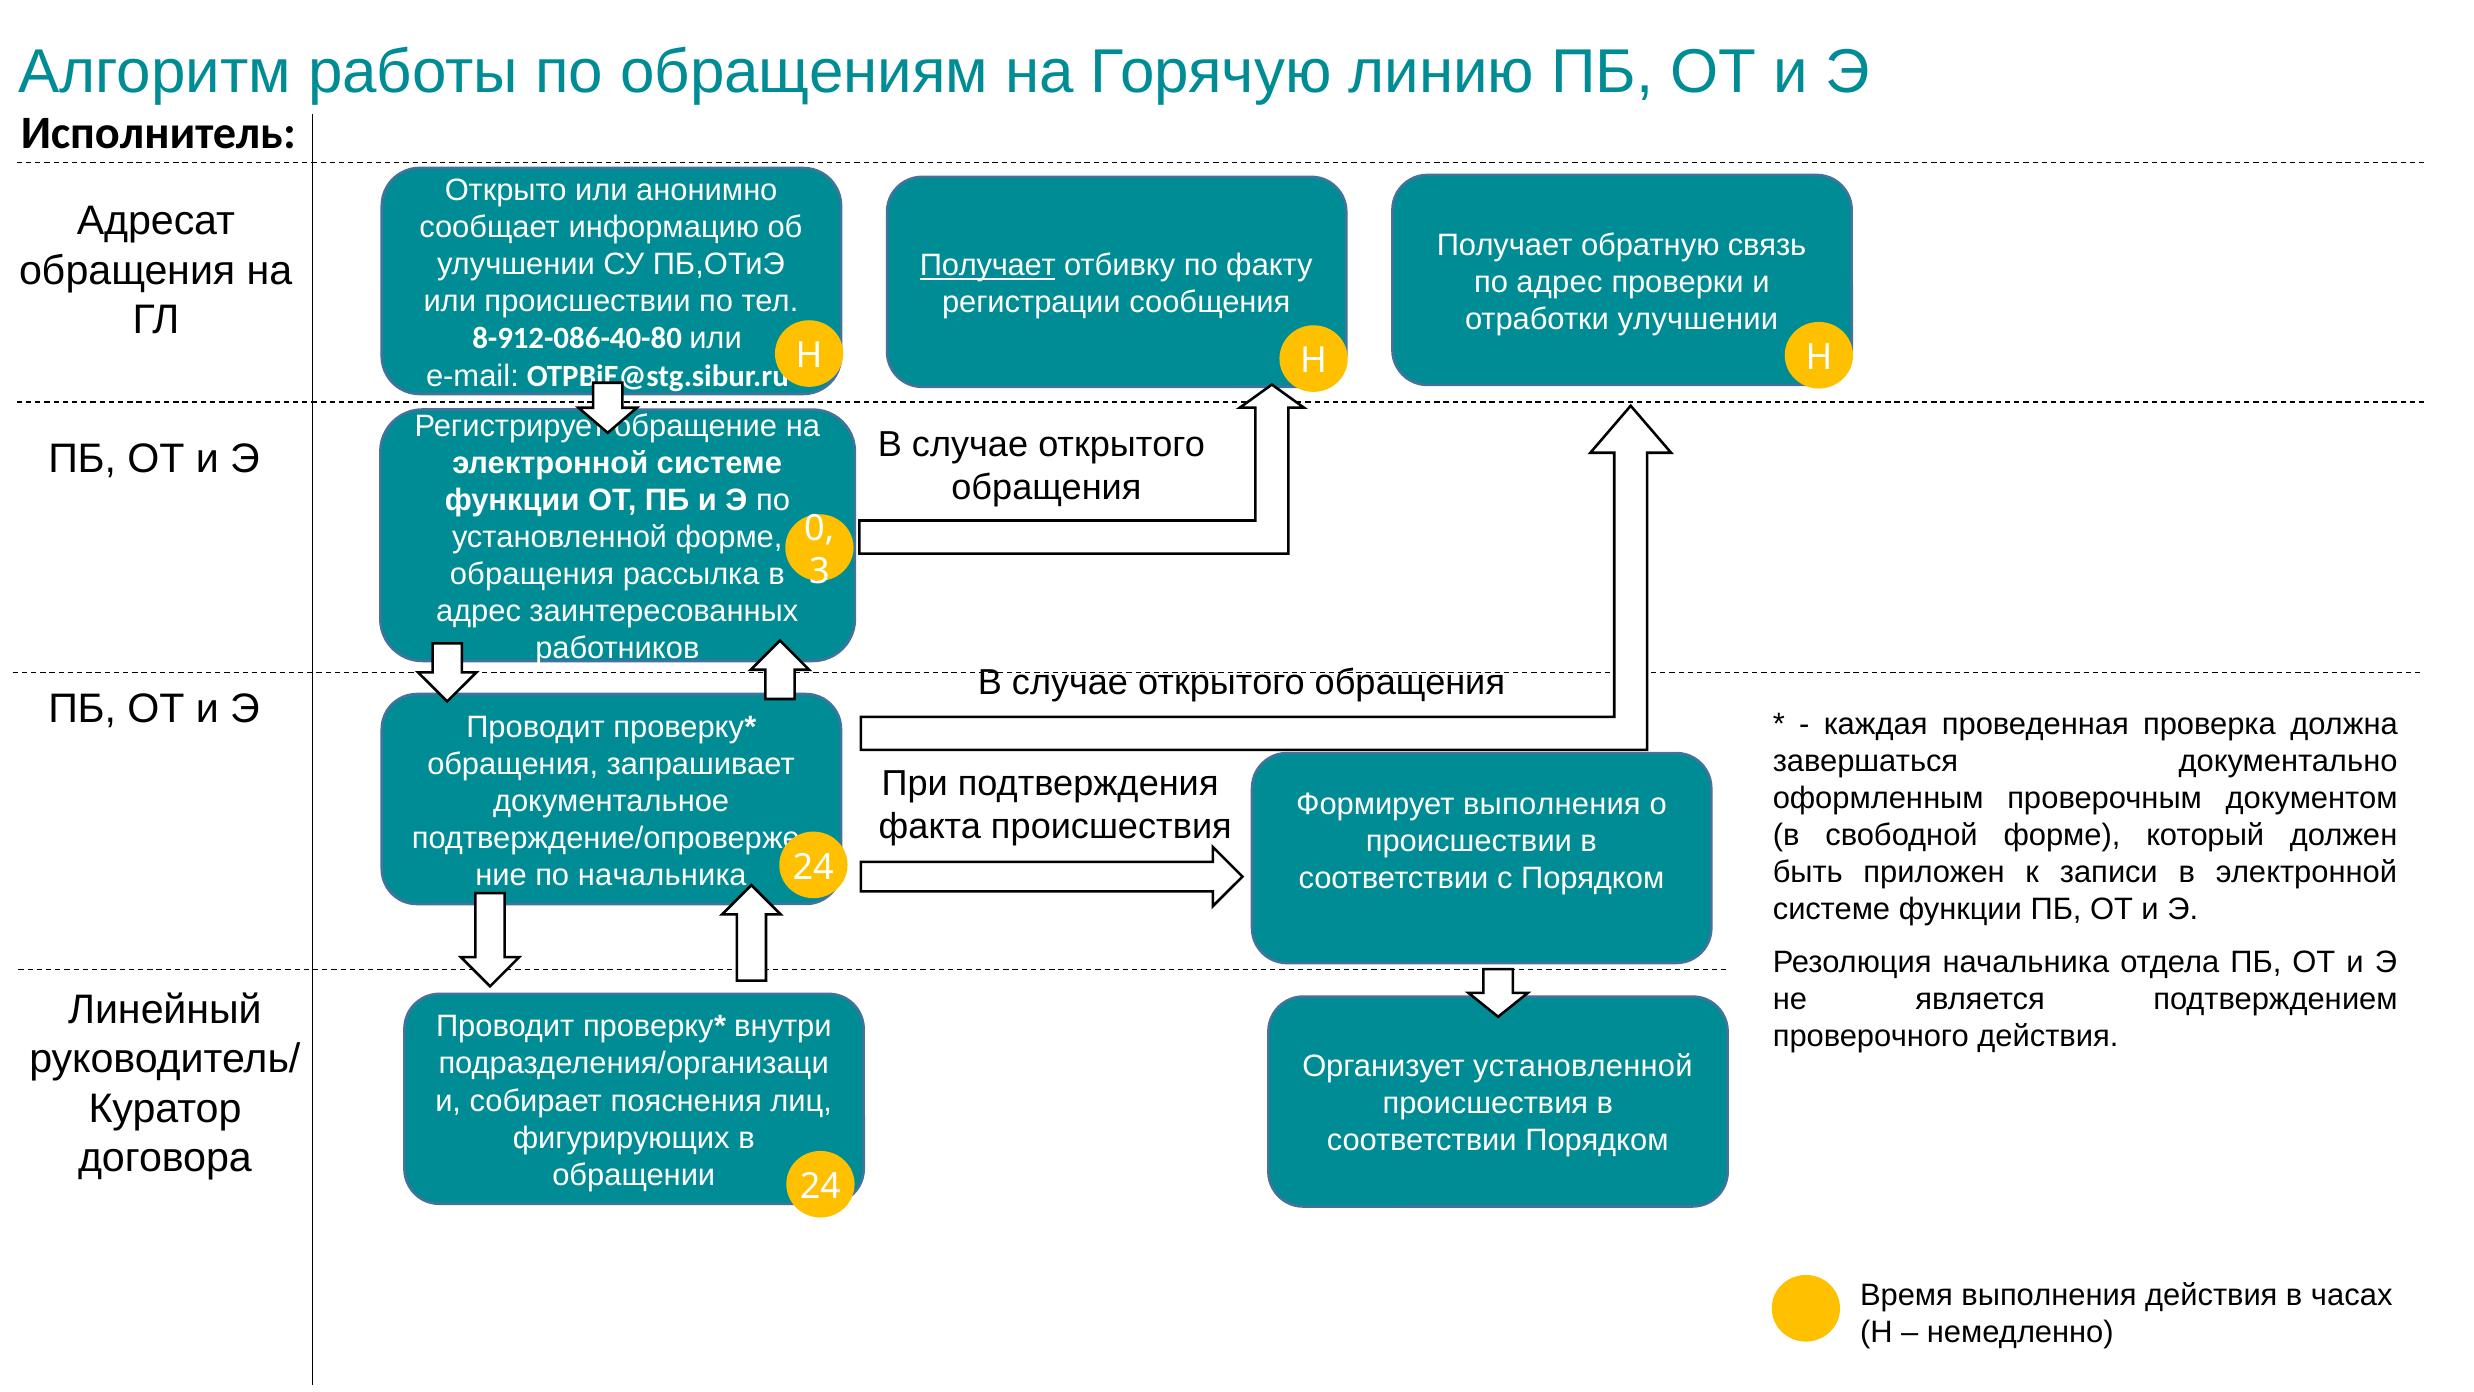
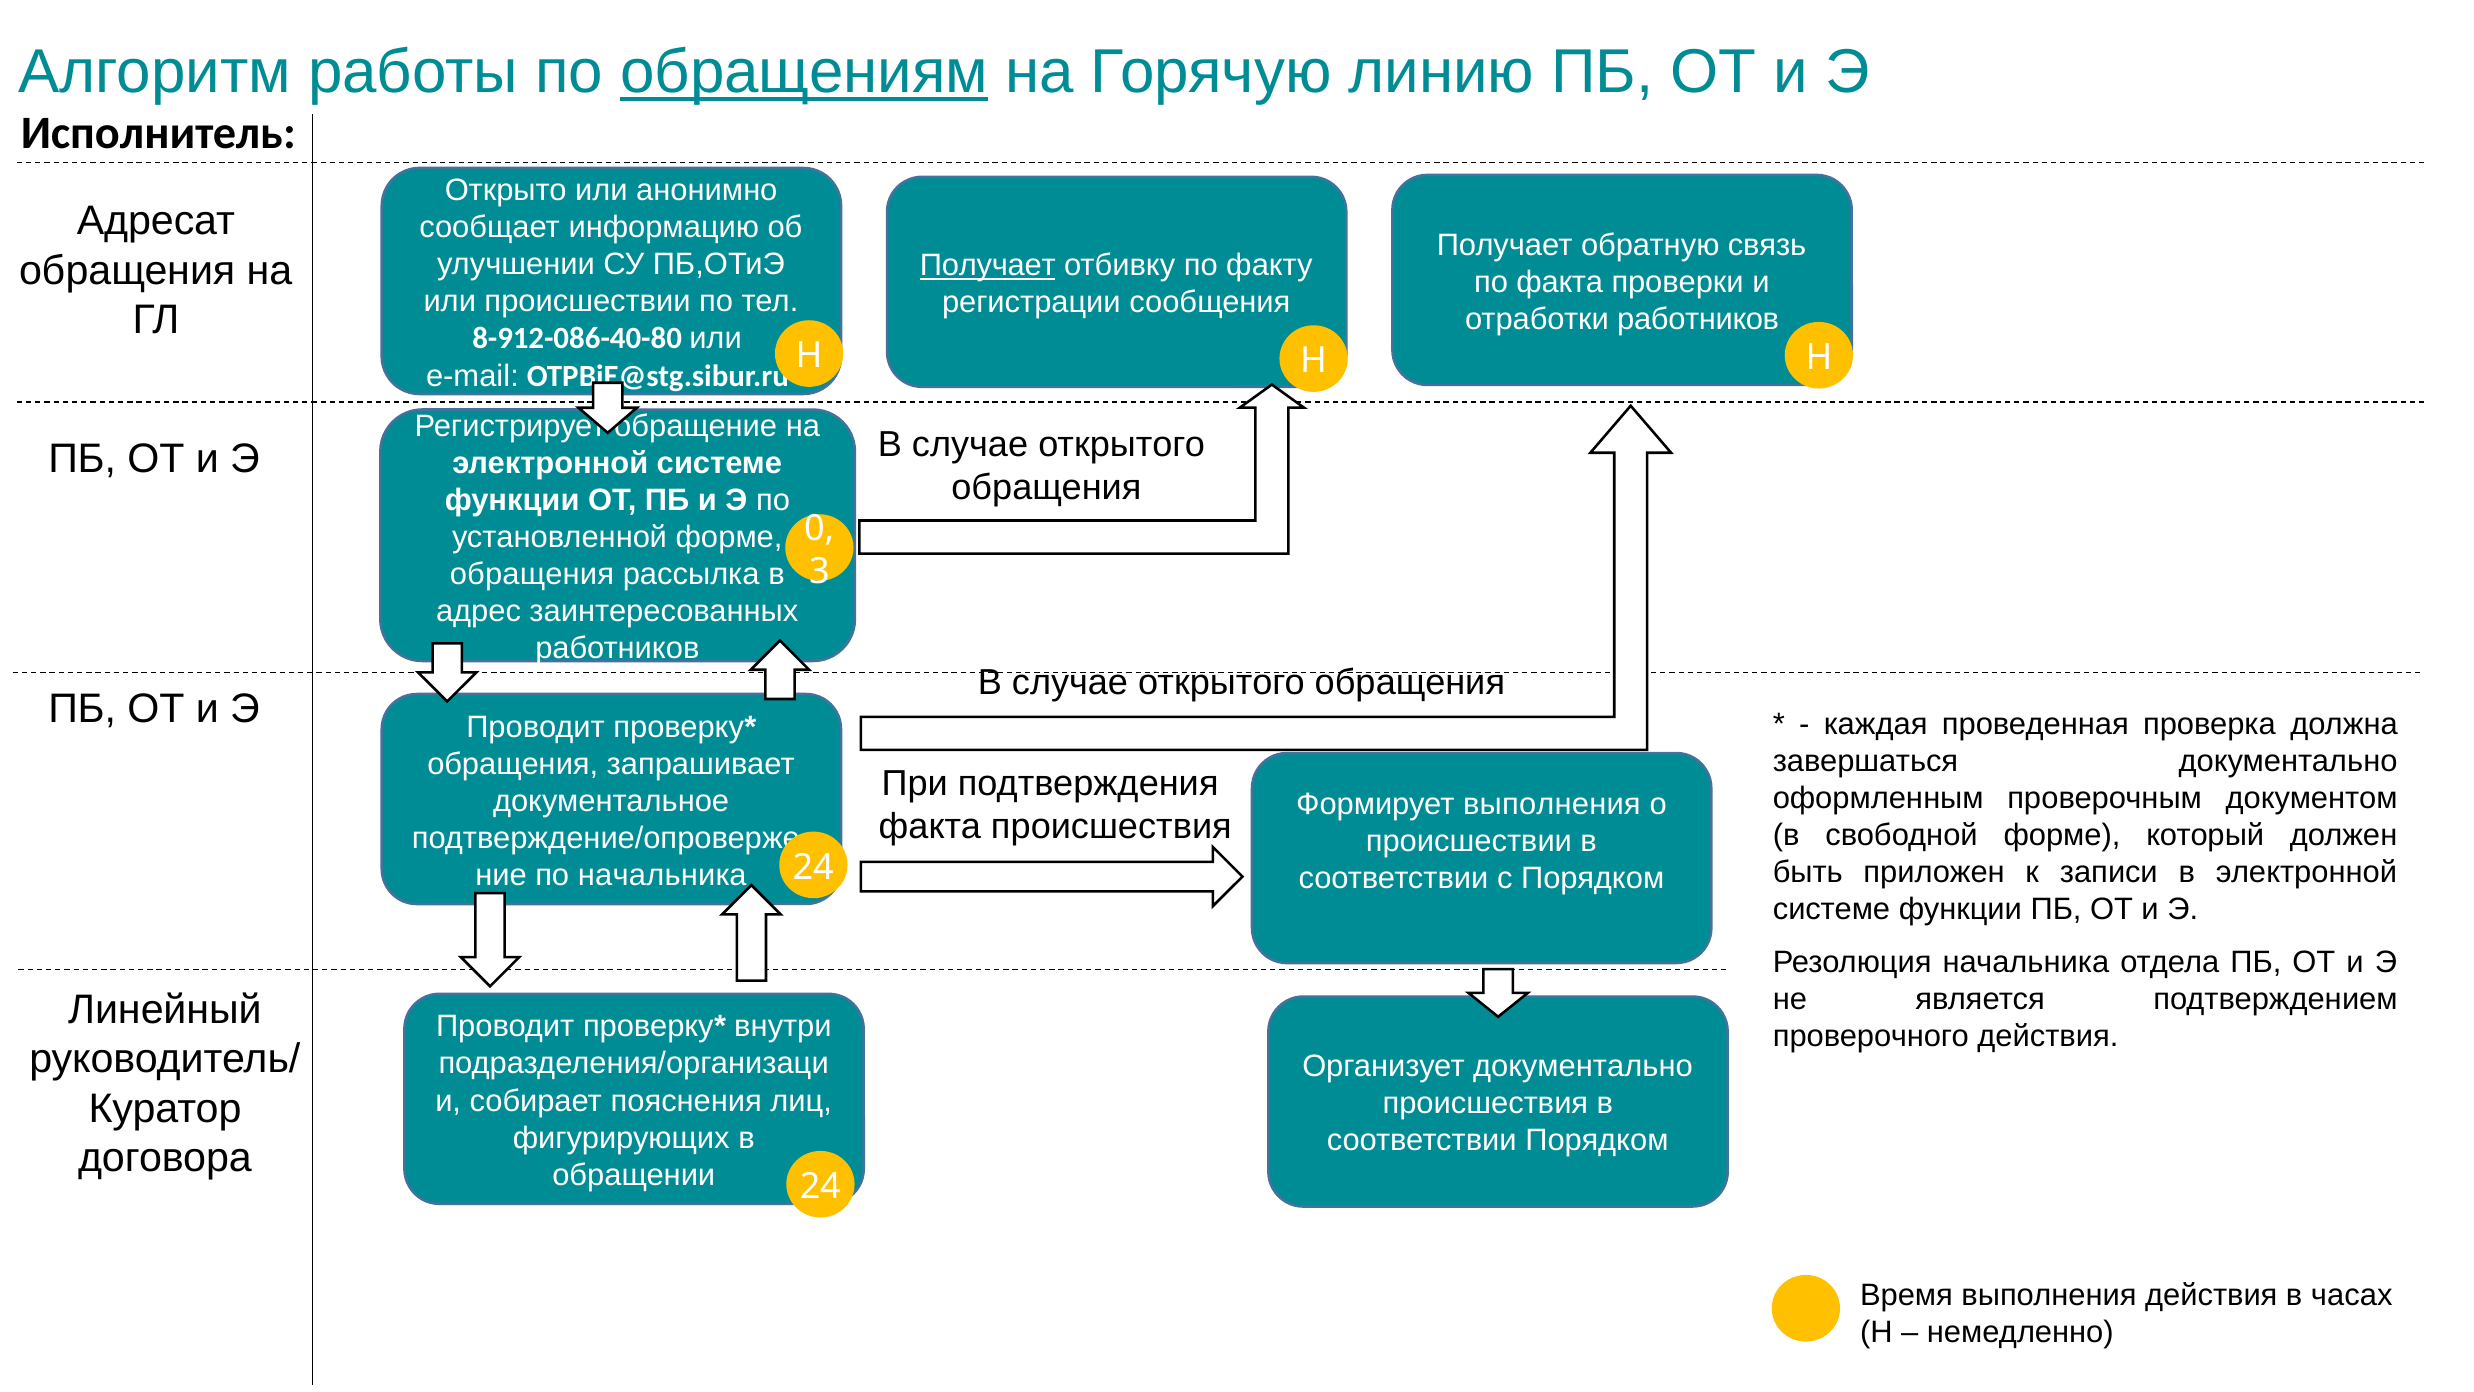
обращениям underline: none -> present (804, 72)
по адрес: адрес -> факта (1560, 282)
отработки улучшении: улучшении -> работников (1698, 319)
Организует установленной: установленной -> документально (1583, 1066)
